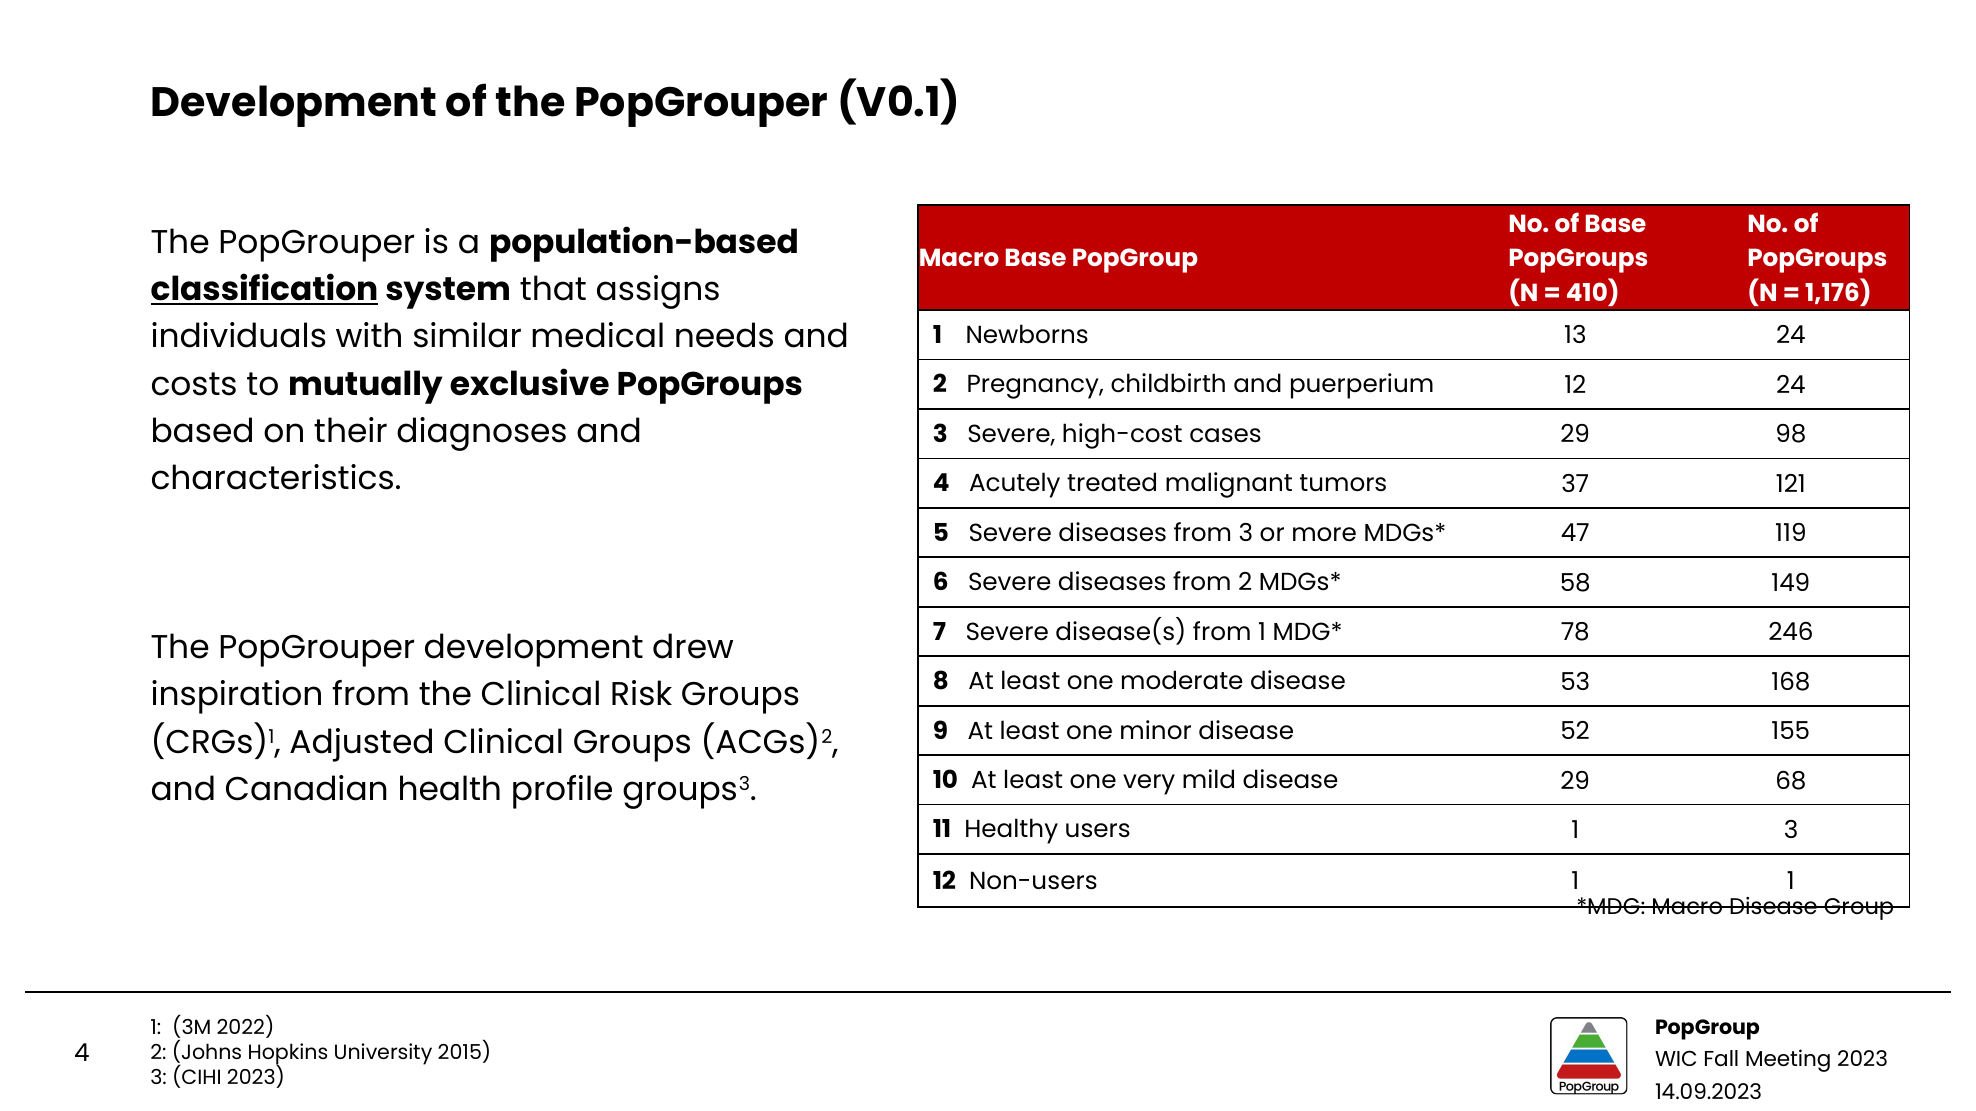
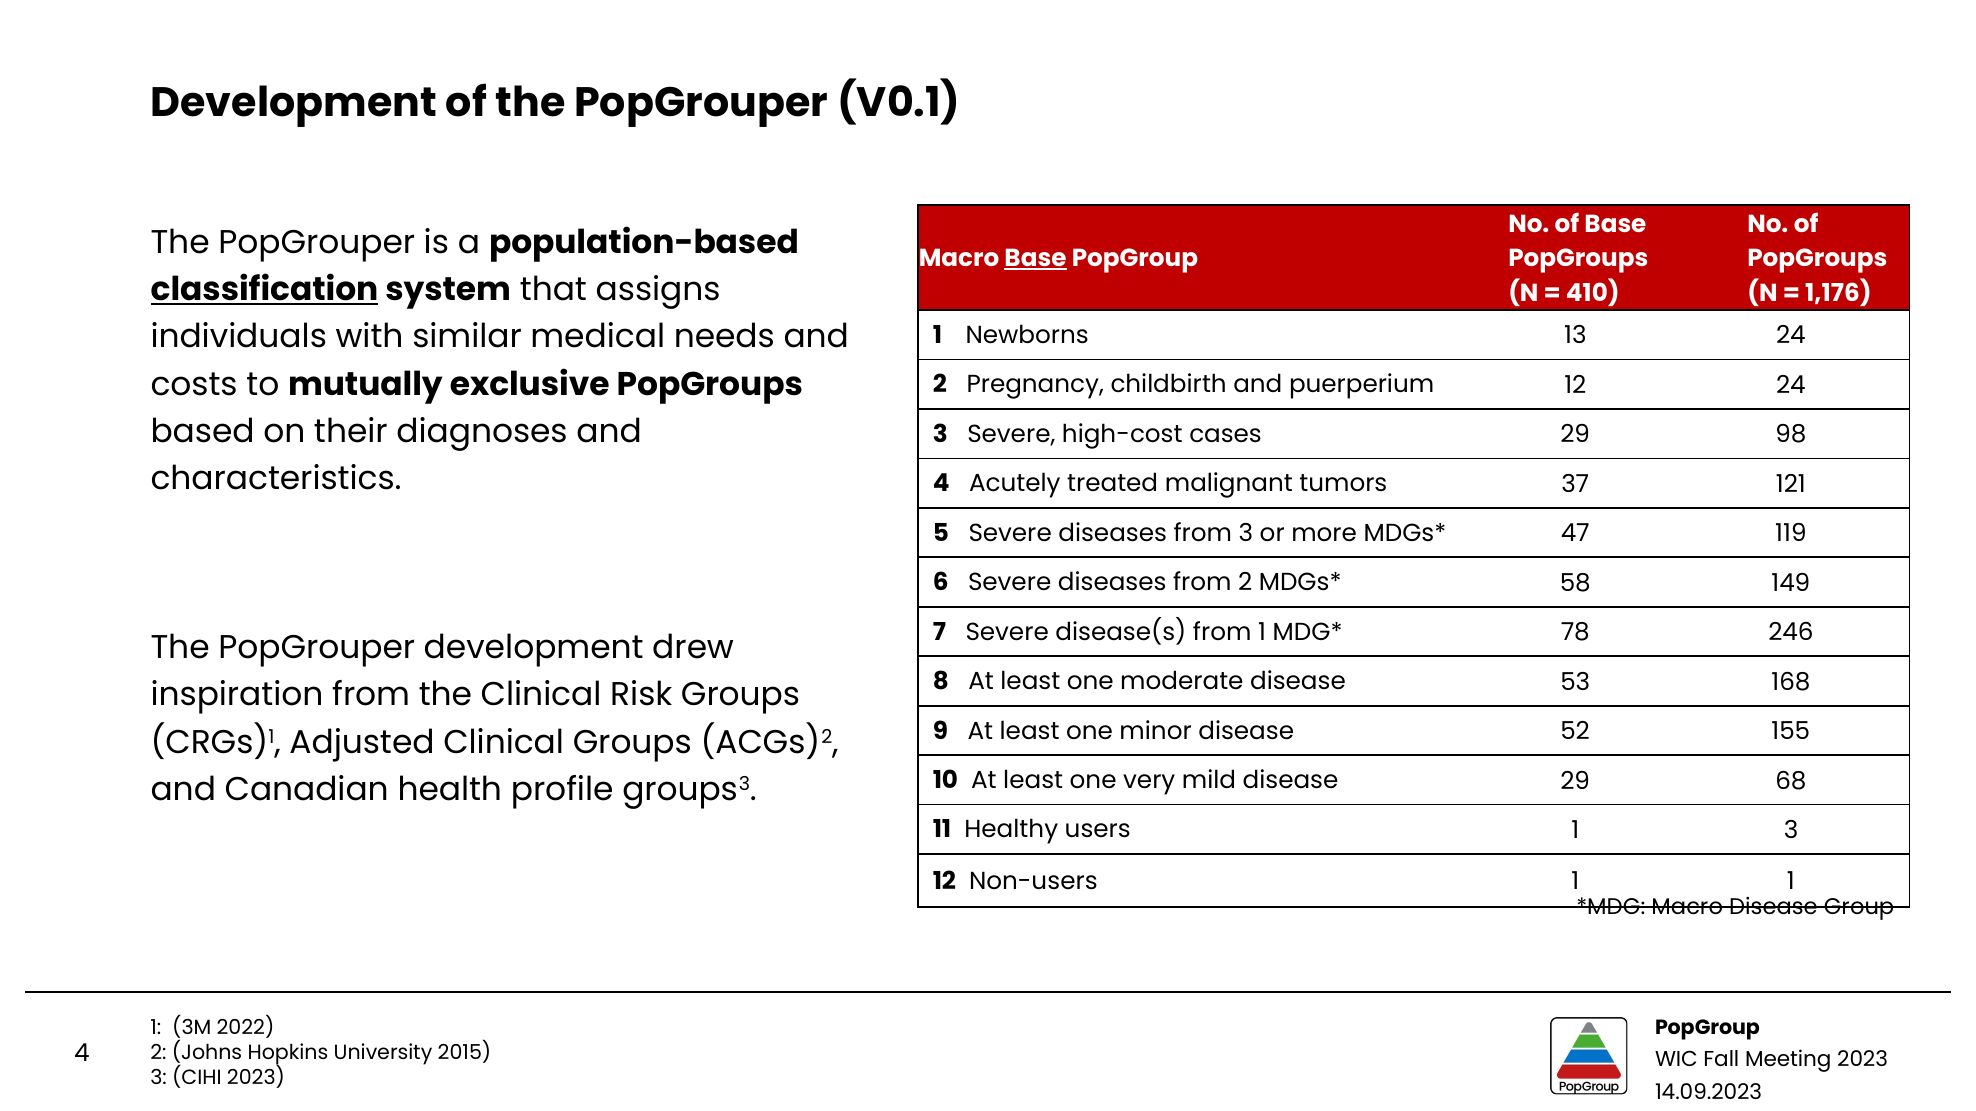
Base underline: none -> present (1036, 259)
